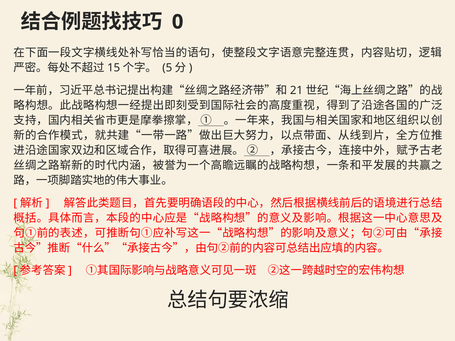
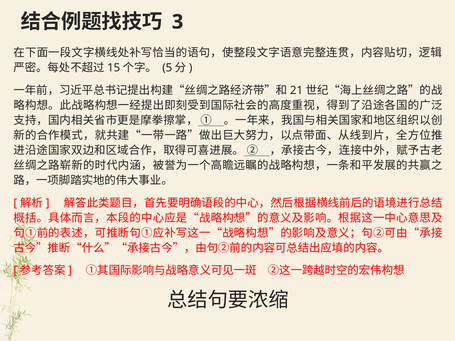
0: 0 -> 3 (178, 22)
